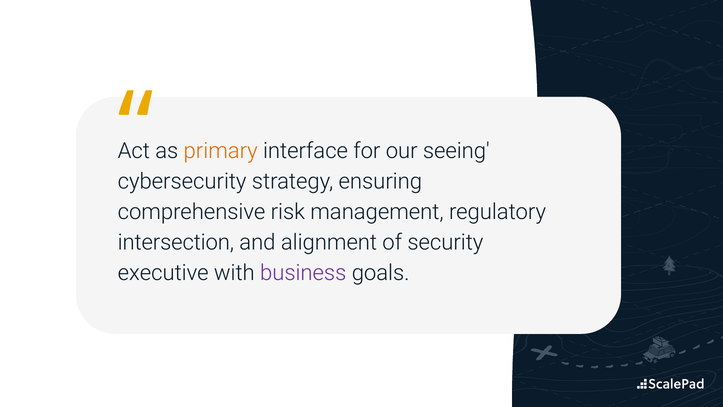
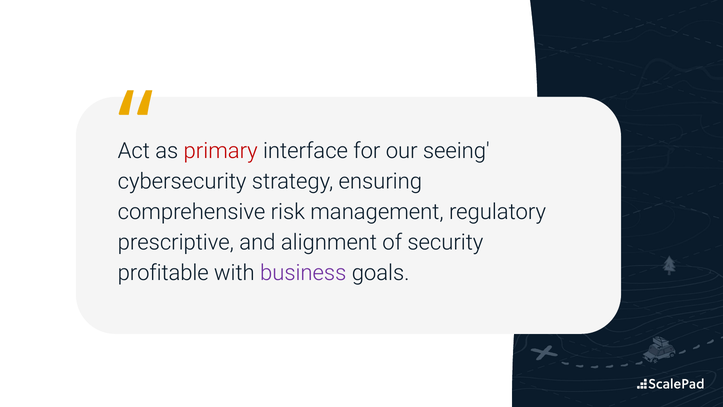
primary colour: orange -> red (221, 151)
intersection: intersection -> prescriptive (176, 242)
executive: executive -> profitable (163, 273)
